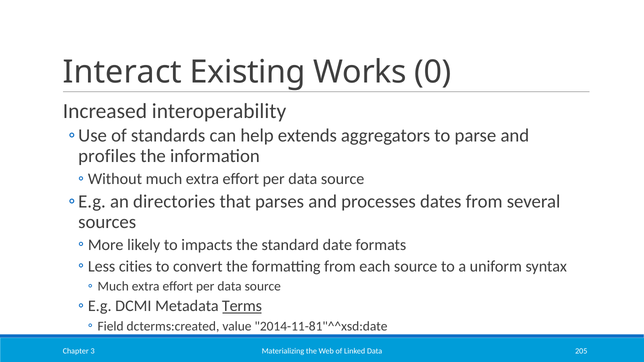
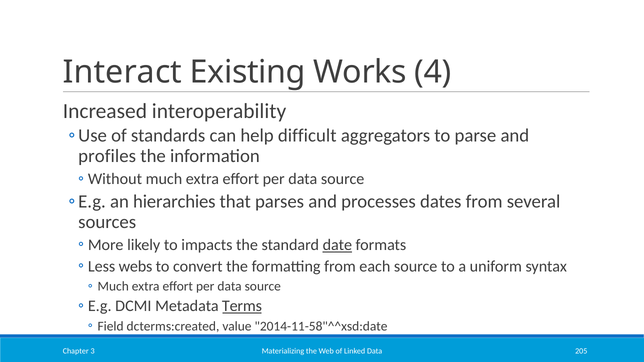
0: 0 -> 4 (433, 72)
extends: extends -> difficult (307, 136)
directories: directories -> hierarchies (174, 202)
date underline: none -> present (337, 245)
cities: cities -> webs (136, 266)
2014-11-81"^^xsd:date: 2014-11-81"^^xsd:date -> 2014-11-58"^^xsd:date (321, 326)
